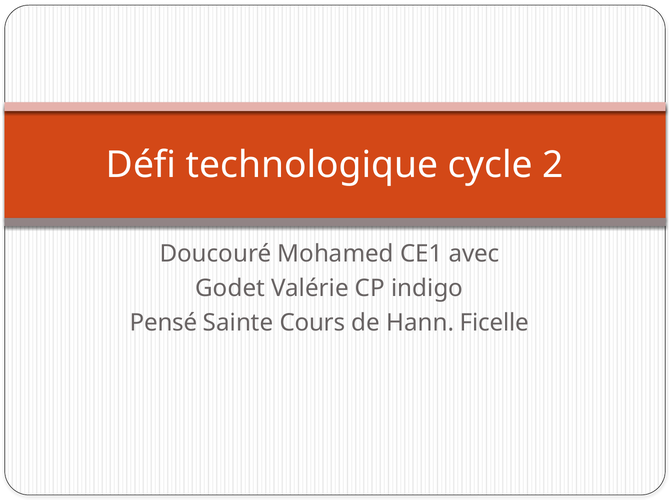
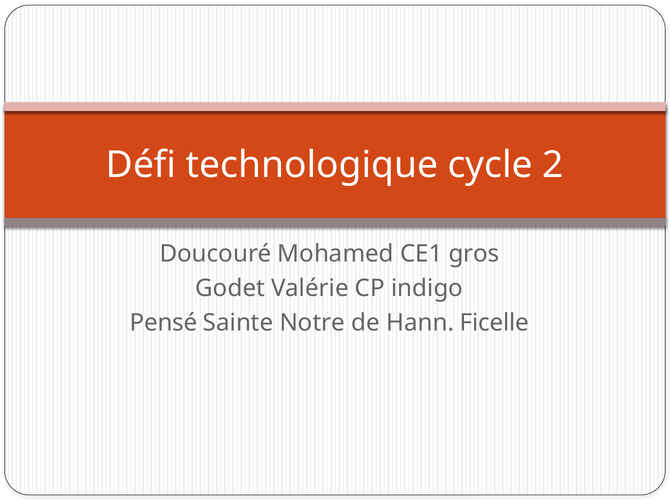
avec: avec -> gros (474, 254)
Cours: Cours -> Notre (312, 323)
